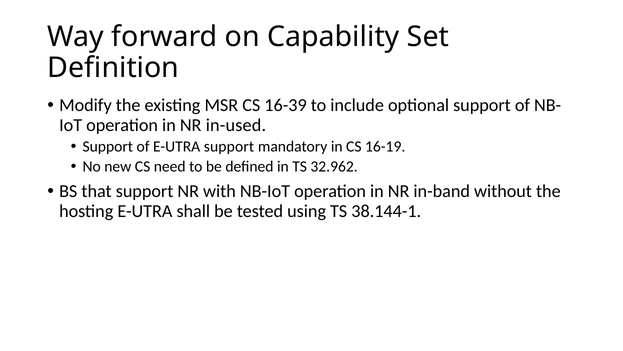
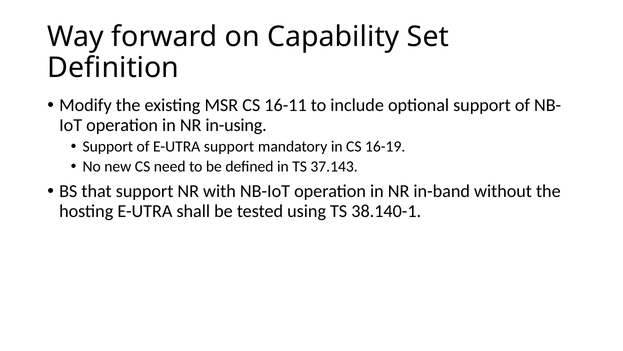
16-39: 16-39 -> 16-11 (286, 105)
in-used: in-used -> in-using (236, 125)
32.962: 32.962 -> 37.143 (334, 166)
38.144-1: 38.144-1 -> 38.140-1 (386, 211)
